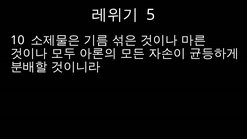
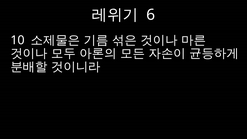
5: 5 -> 6 (151, 15)
